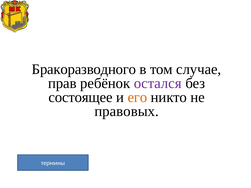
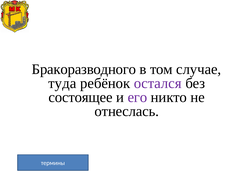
прав: прав -> туда (62, 83)
его colour: orange -> purple (137, 97)
правовых: правовых -> отнеслась (127, 112)
